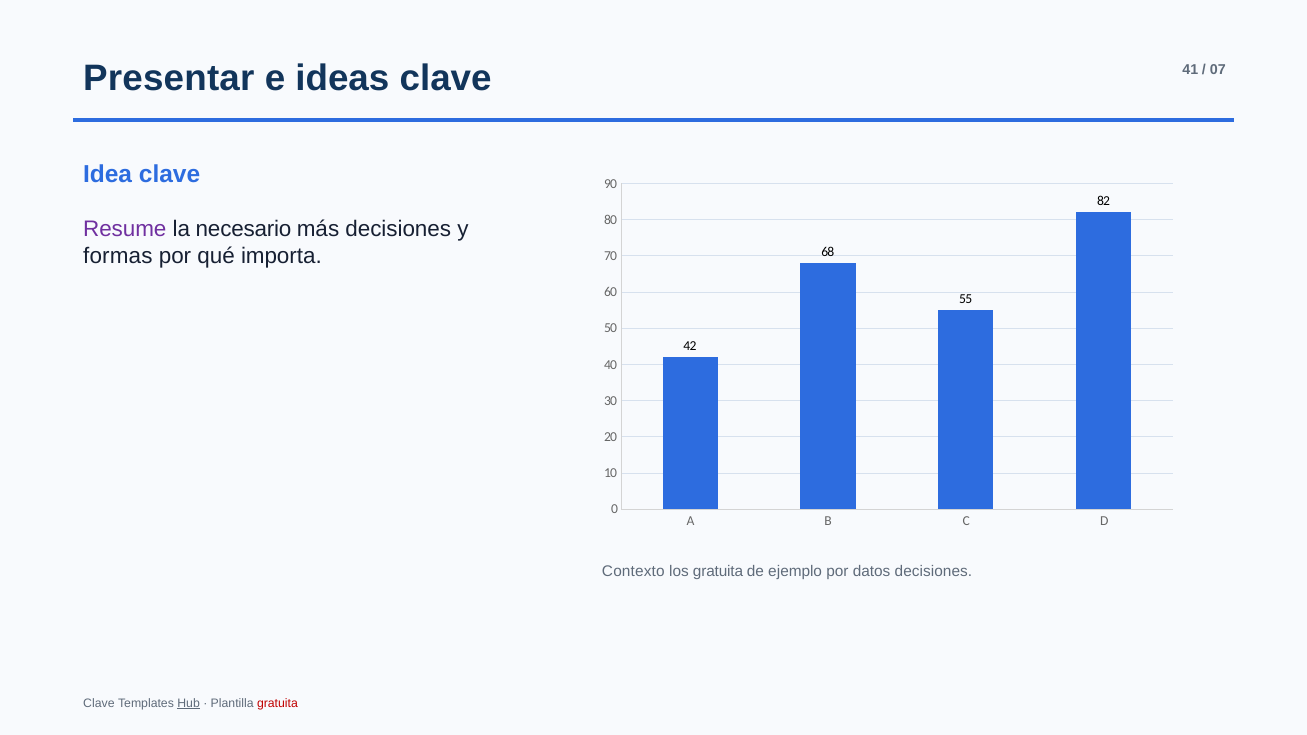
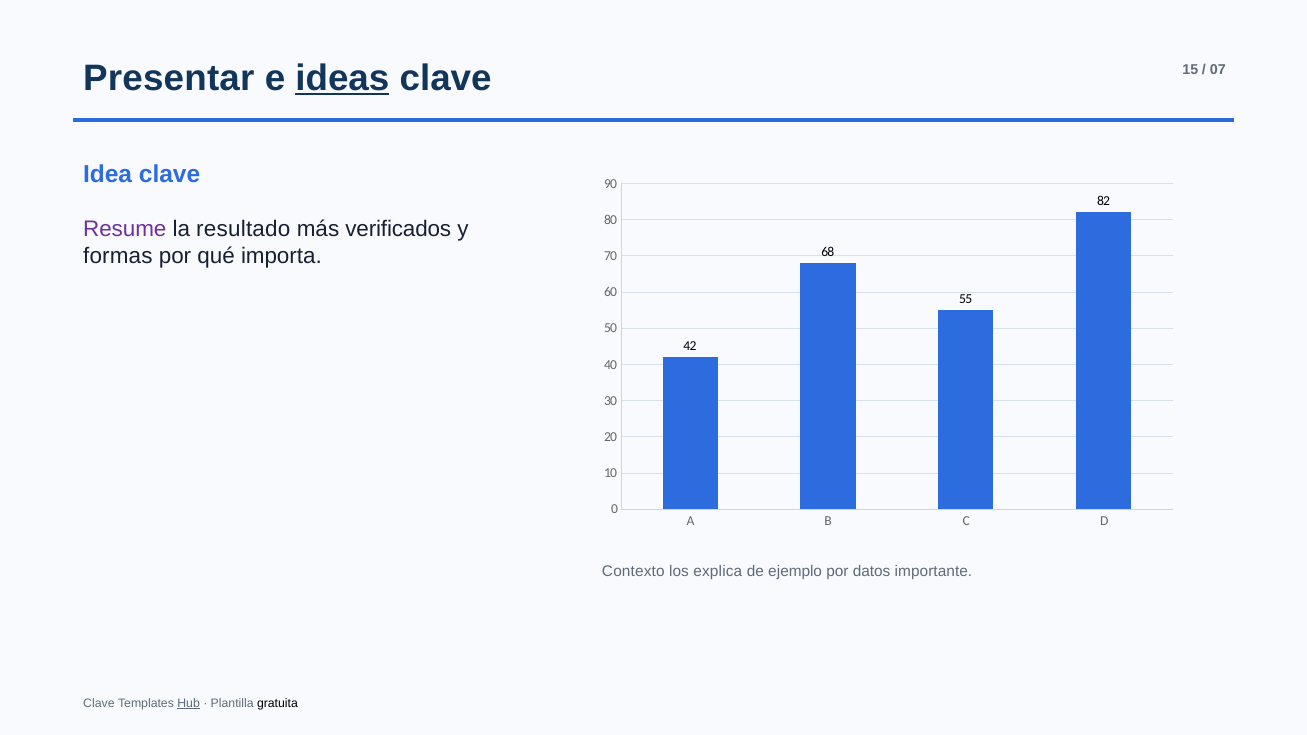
ideas underline: none -> present (342, 78)
41: 41 -> 15 (1190, 70)
necesario: necesario -> resultado (243, 229)
más decisiones: decisiones -> verificados (398, 229)
los gratuita: gratuita -> explica (718, 572)
datos decisiones: decisiones -> importante (933, 572)
gratuita colour: red -> black (277, 703)
